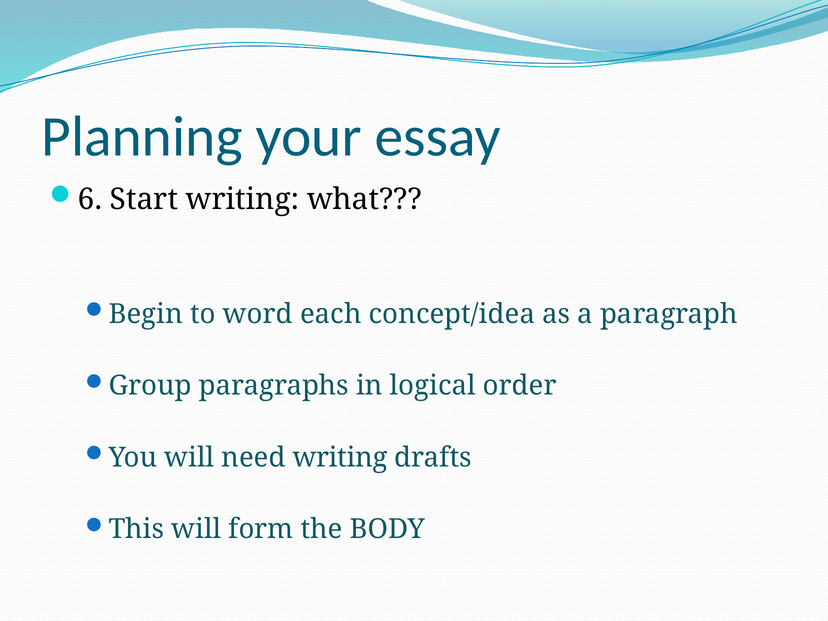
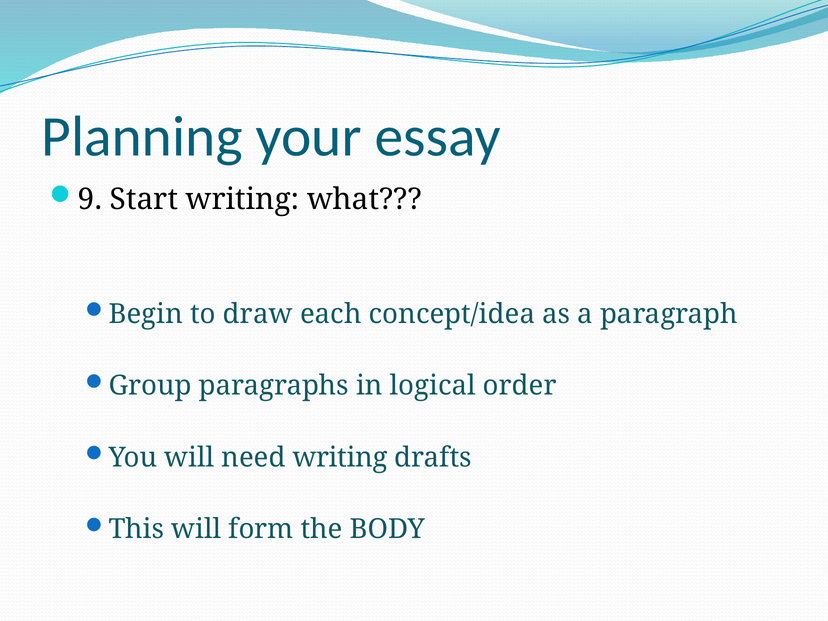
6: 6 -> 9 (90, 199)
word: word -> draw (258, 314)
